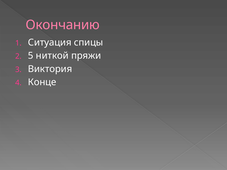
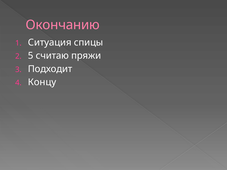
ниткой: ниткой -> считаю (52, 56)
Виктория: Виктория -> Подходит (50, 69)
Конце: Конце -> Концу (42, 82)
